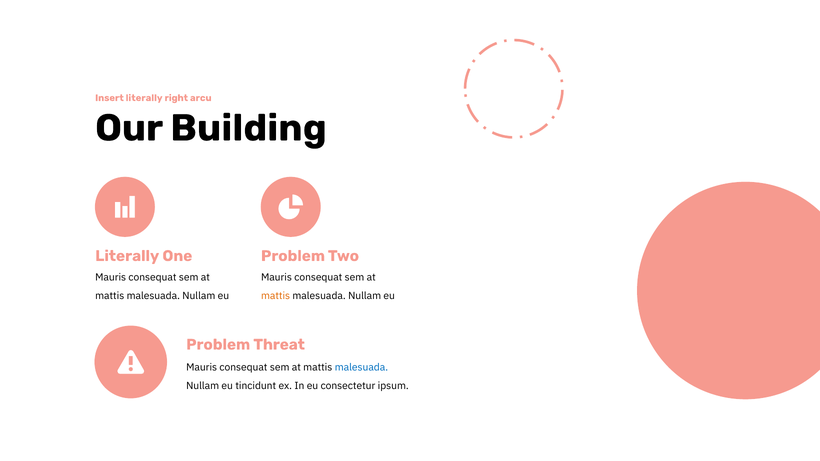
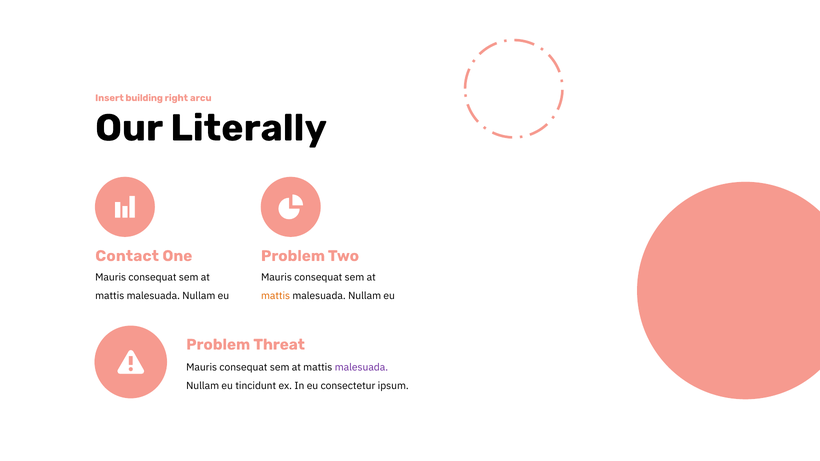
Insert literally: literally -> building (144, 98)
Building: Building -> Literally (249, 128)
Literally: Literally -> Contact (127, 256)
malesuada colour: blue -> purple (361, 368)
